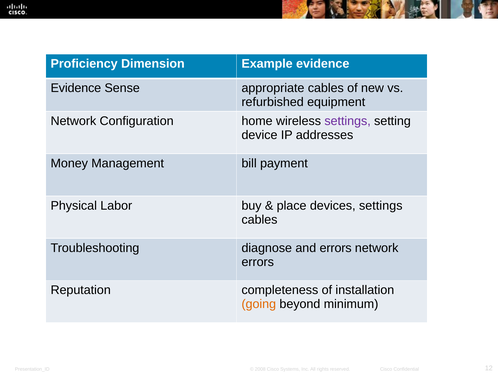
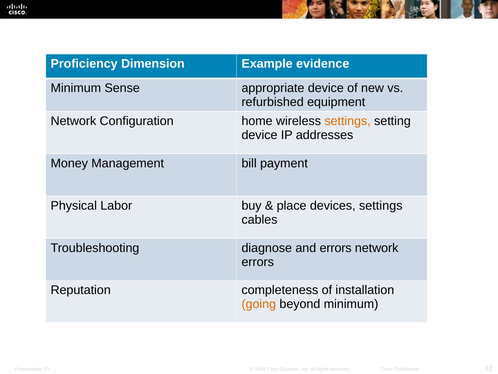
Evidence: Evidence -> Minimum (76, 88)
appropriate cables: cables -> device (326, 88)
settings colour: purple -> orange (348, 121)
